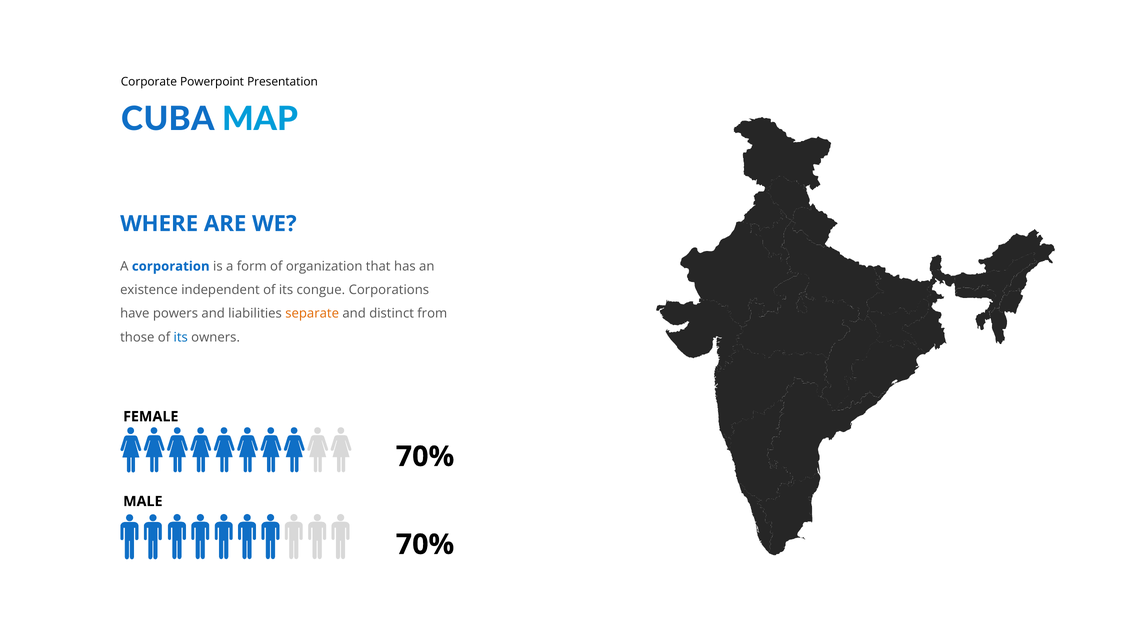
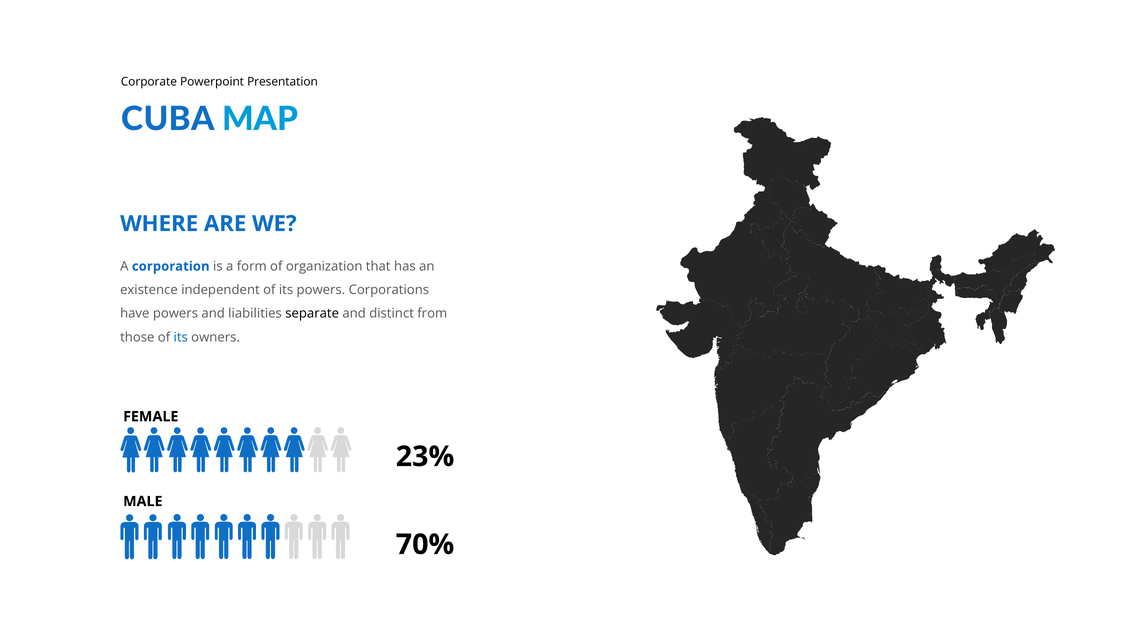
its congue: congue -> powers (321, 290)
separate colour: orange -> black (312, 314)
70%: 70% -> 23% (425, 457)
